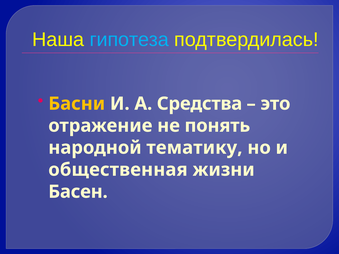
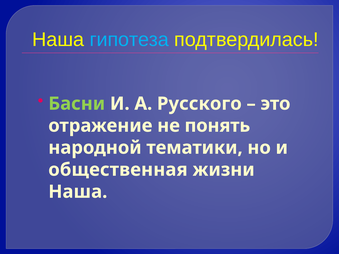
Басни colour: yellow -> light green (77, 104)
Средства: Средства -> Русского (199, 104)
тематику: тематику -> тематики (195, 148)
Басен: Басен -> Наша (78, 192)
